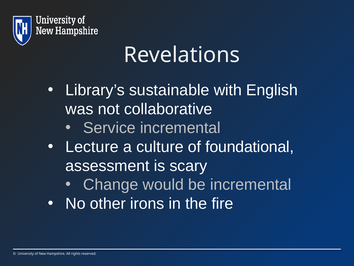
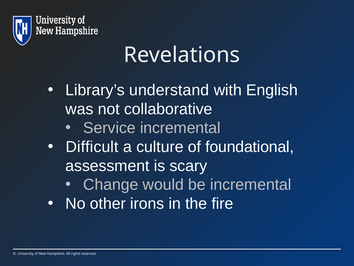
sustainable: sustainable -> understand (169, 90)
Lecture: Lecture -> Difficult (92, 147)
